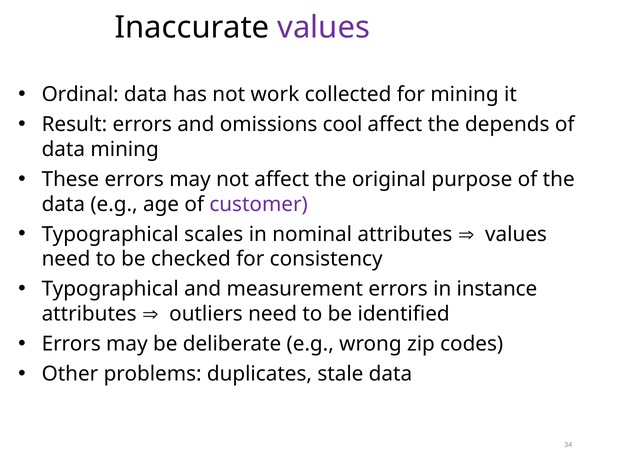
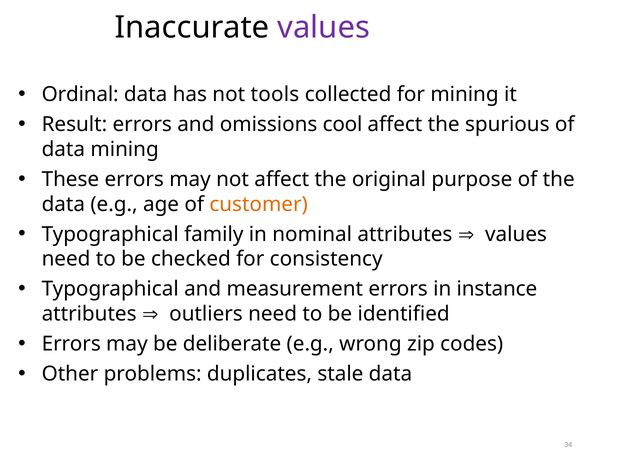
work: work -> tools (275, 94)
depends: depends -> spurious (507, 124)
customer colour: purple -> orange (259, 204)
scales: scales -> family (214, 234)
